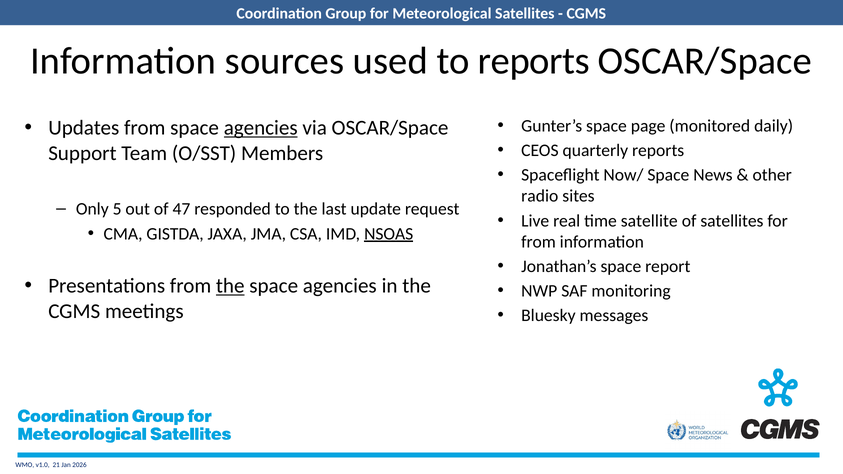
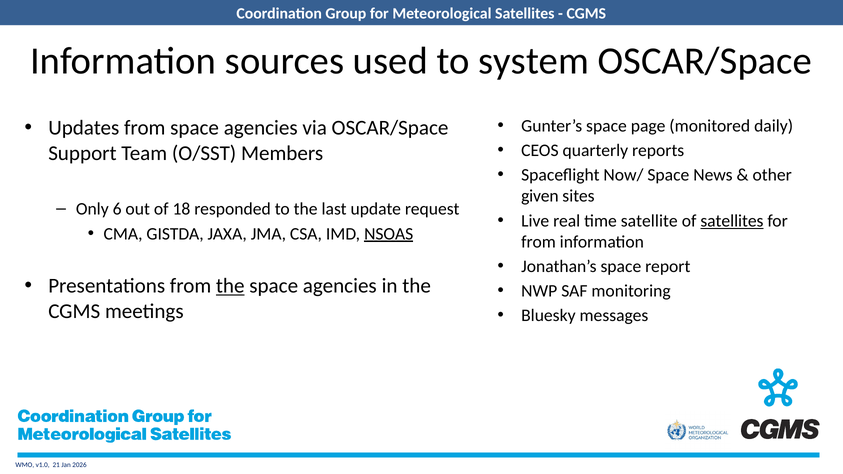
to reports: reports -> system (534, 61)
agencies underline: present -> none (261, 128)
radio: radio -> given (540, 196)
5: 5 -> 6 (117, 209)
47: 47 -> 18 (181, 209)
satellites underline: none -> present (732, 221)
